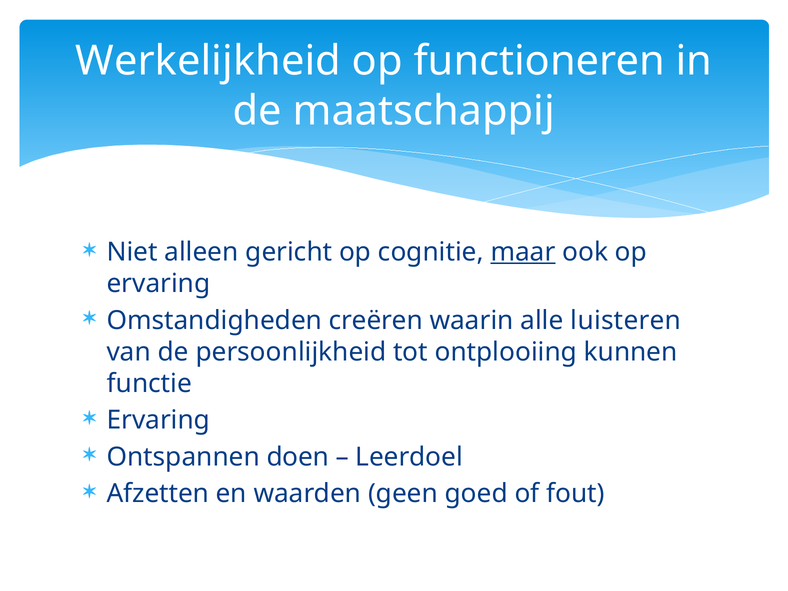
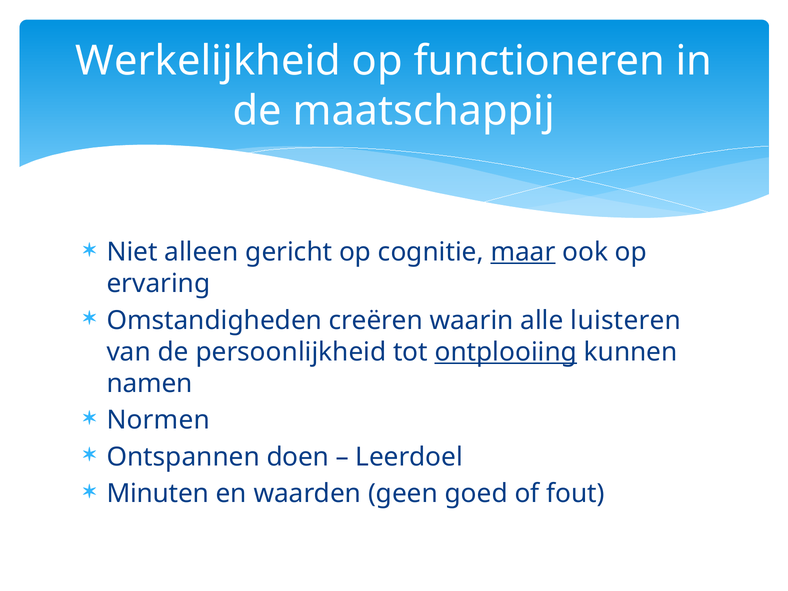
ontplooiing underline: none -> present (506, 352)
functie: functie -> namen (150, 383)
Ervaring: Ervaring -> Normen (158, 420)
Afzetten: Afzetten -> Minuten (158, 494)
